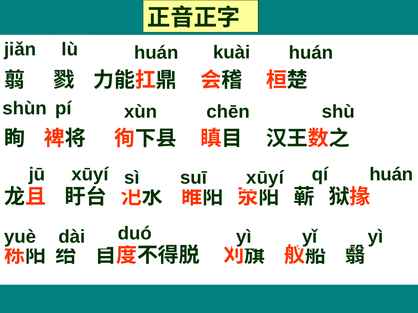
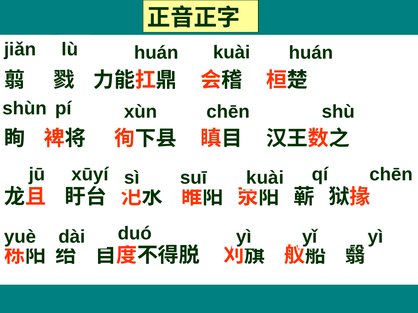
xūyí xūyí: xūyí -> kuài (265, 178)
qí huán: huán -> chēn (391, 175)
